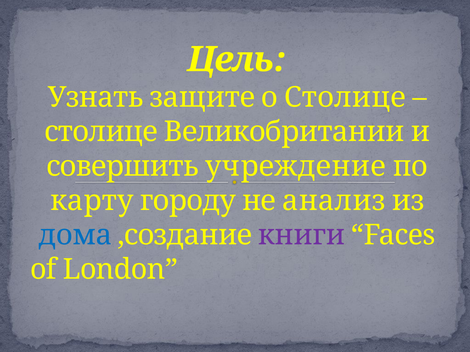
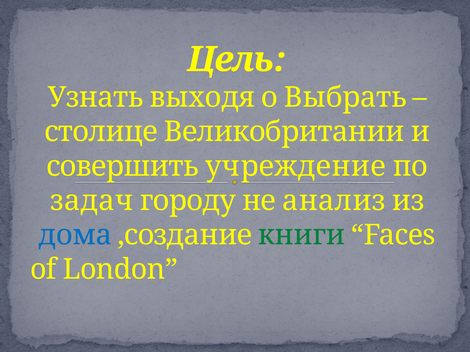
защите: защите -> выходя (202, 98)
о Столице: Столице -> Выбрать (345, 98)
карту: карту -> задач (92, 201)
книги colour: purple -> green (302, 235)
